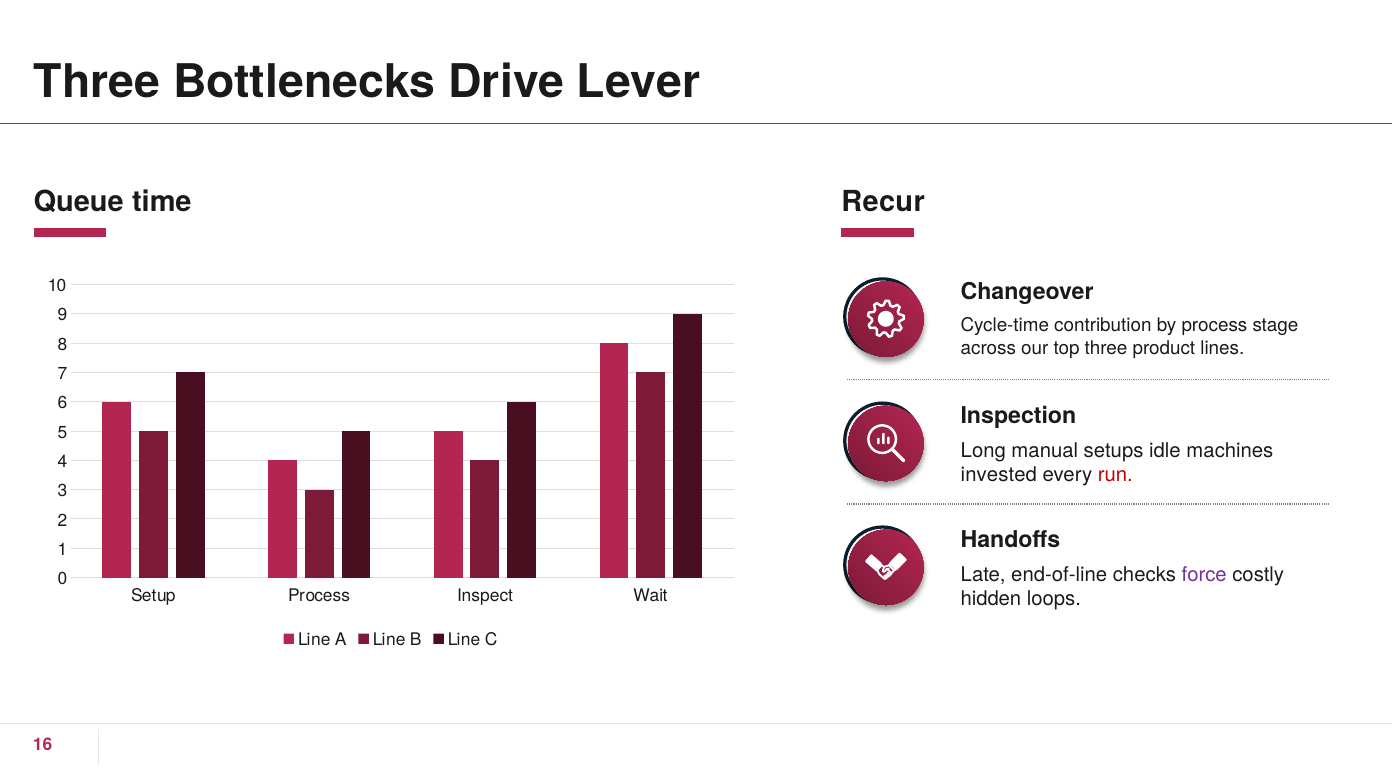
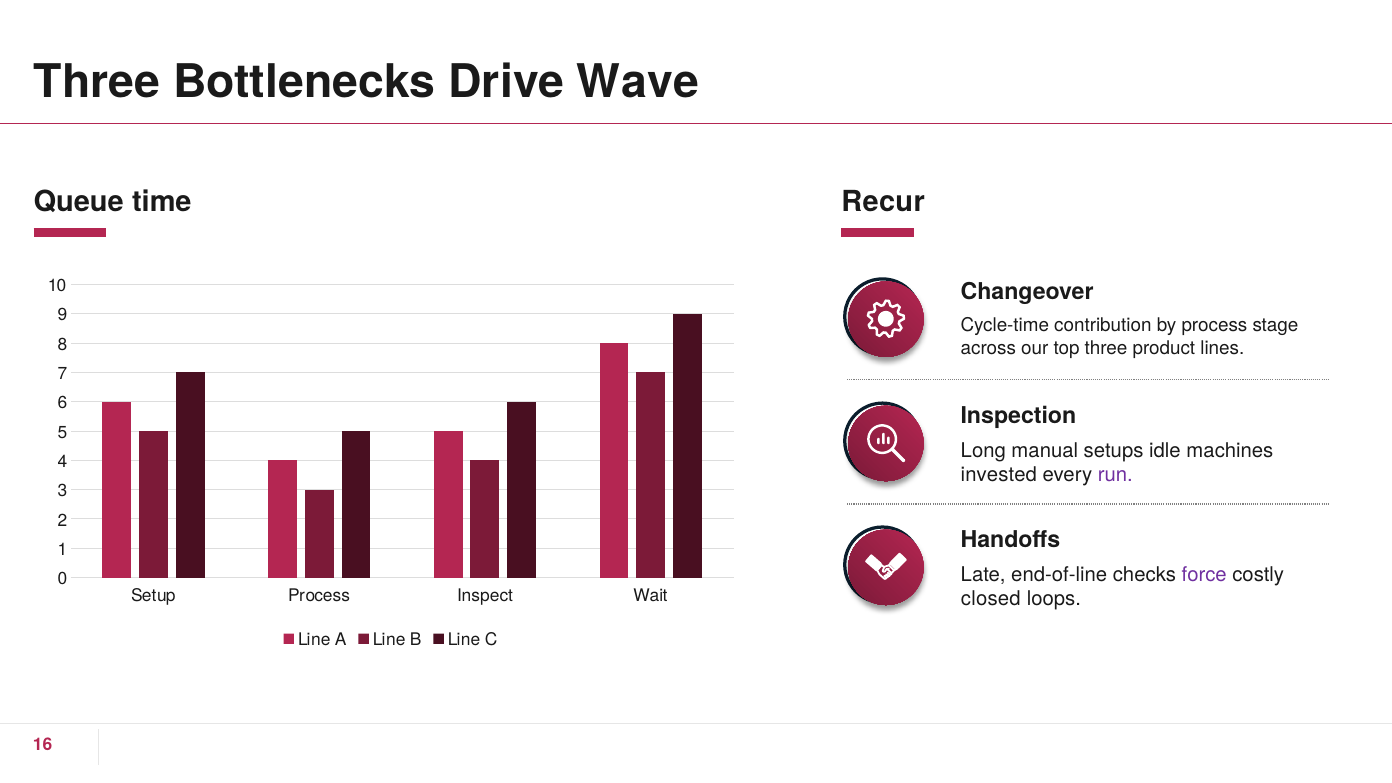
Lever: Lever -> Wave (638, 82)
run colour: red -> purple (1115, 475)
hidden: hidden -> closed (991, 599)
